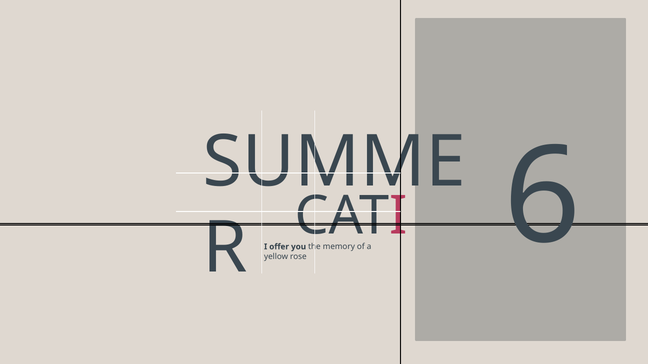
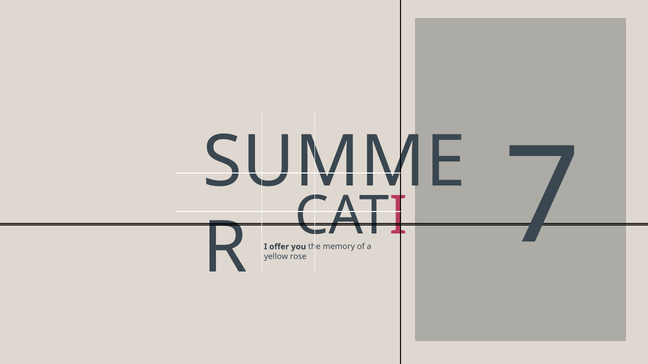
6: 6 -> 7 (542, 198)
